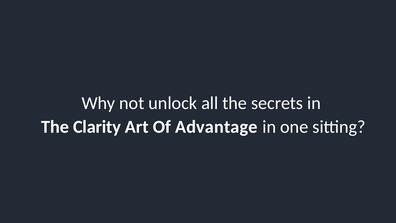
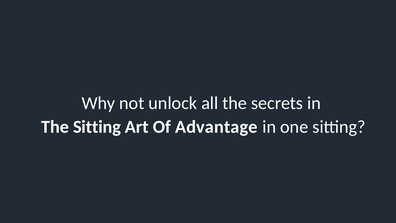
The Clarity: Clarity -> Sitting (97, 127)
